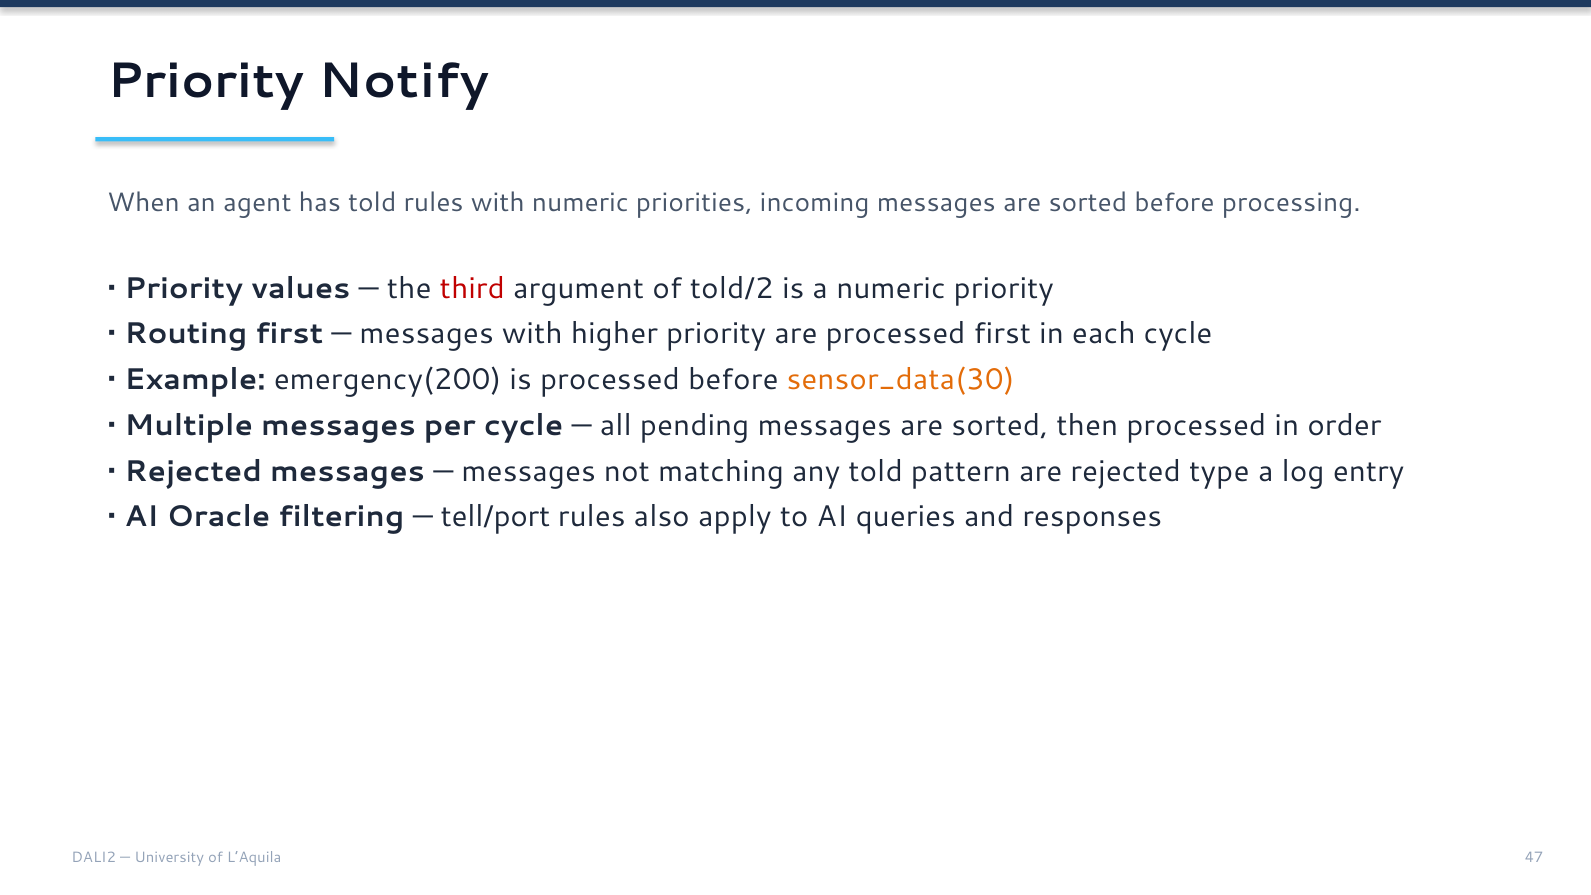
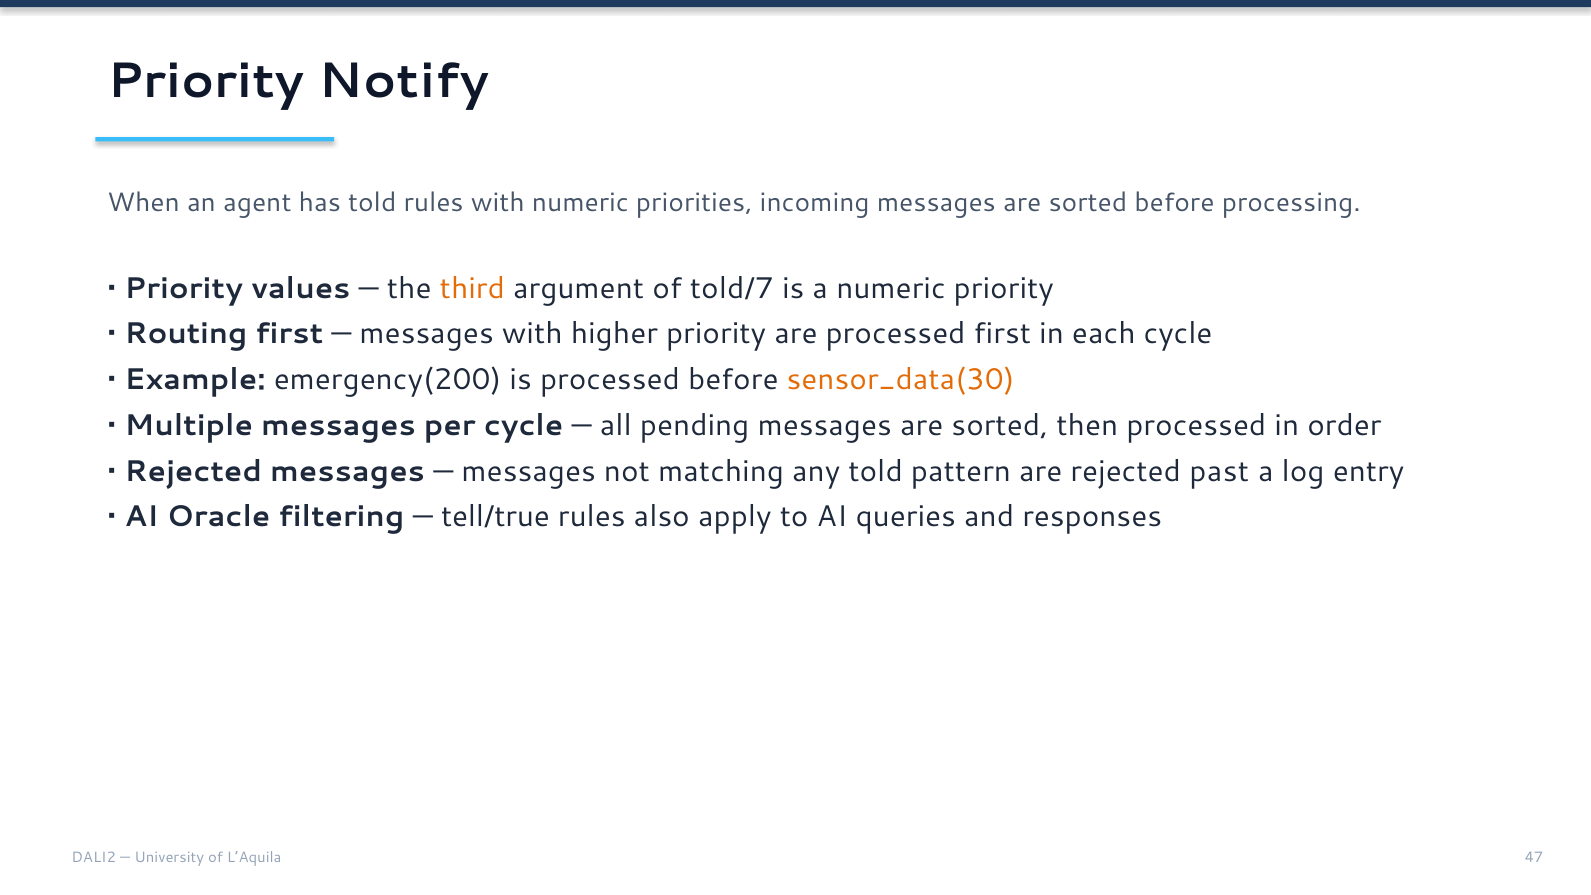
third colour: red -> orange (472, 288)
told/2: told/2 -> told/7 (732, 288)
type: type -> past (1219, 471)
tell/port: tell/port -> tell/true (495, 517)
